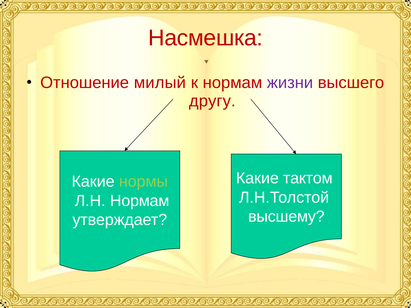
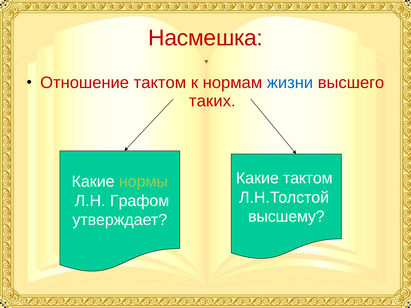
Отношение милый: милый -> тактом (160, 83)
жизни colour: purple -> blue (290, 83)
другу: другу -> таких (212, 101)
Л.Н Нормам: Нормам -> Графом (140, 201)
